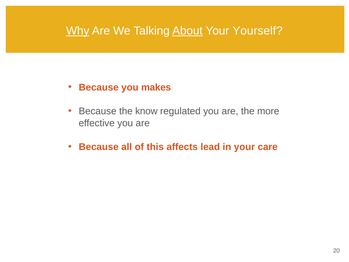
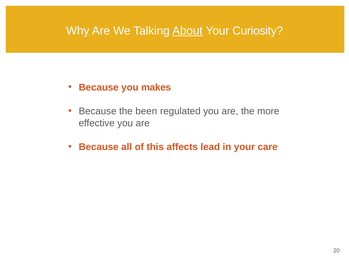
Why underline: present -> none (78, 31)
Yourself: Yourself -> Curiosity (258, 31)
know: know -> been (146, 111)
